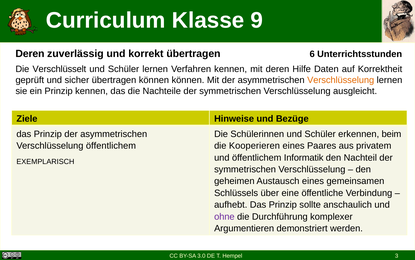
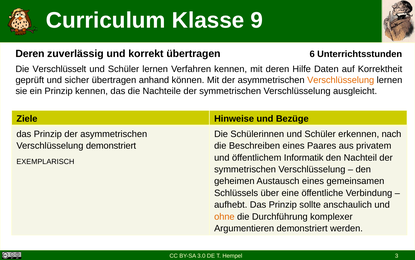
übertragen können: können -> anhand (154, 80)
beim: beim -> nach (391, 134)
Verschlüsselung öffentlichem: öffentlichem -> demonstriert (111, 145)
Kooperieren: Kooperieren -> Beschreiben (254, 145)
ohne colour: purple -> orange (224, 216)
